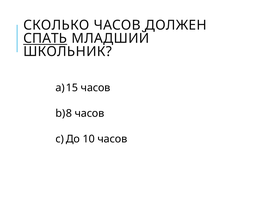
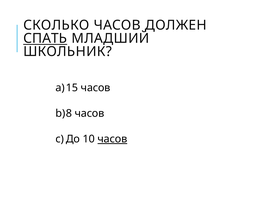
часов underline: none -> present (112, 139)
